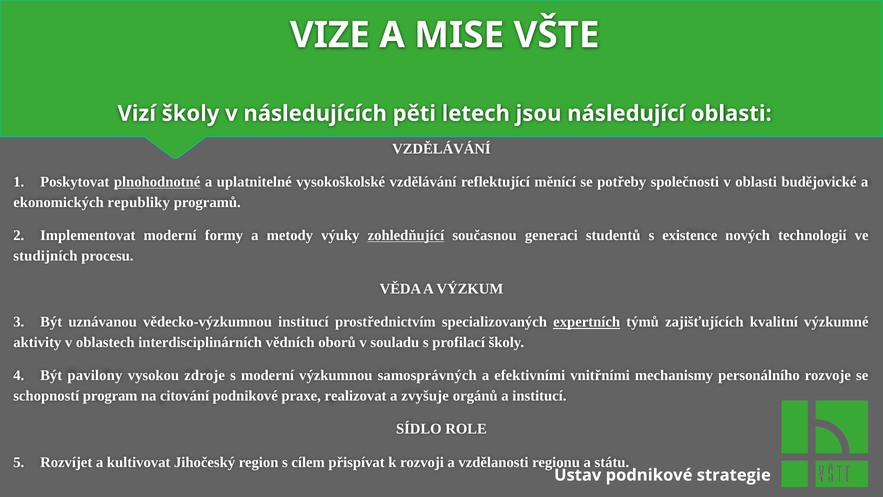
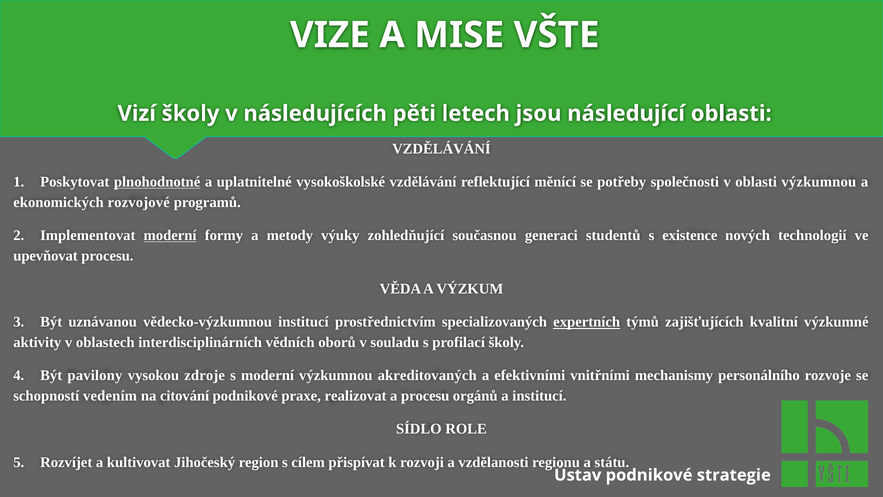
oblasti budějovické: budějovické -> výzkumnou (819, 182)
republiky: republiky -> rozvojové (139, 202)
moderní underline: none -> present (170, 235)
zohledňující underline: present -> none (406, 235)
studijních: studijních -> upevňovat (46, 256)
samosprávných: samosprávných -> akreditovaných (427, 375)
program: program -> vedením (110, 396)
a zvyšuje: zvyšuje -> procesu (425, 396)
